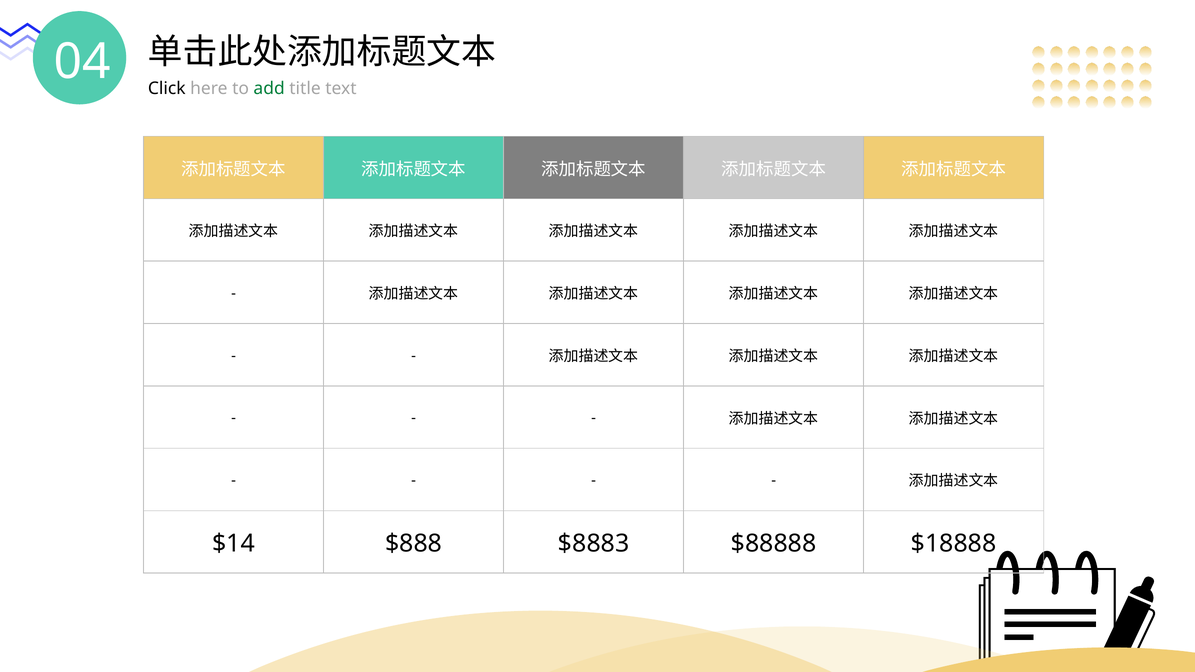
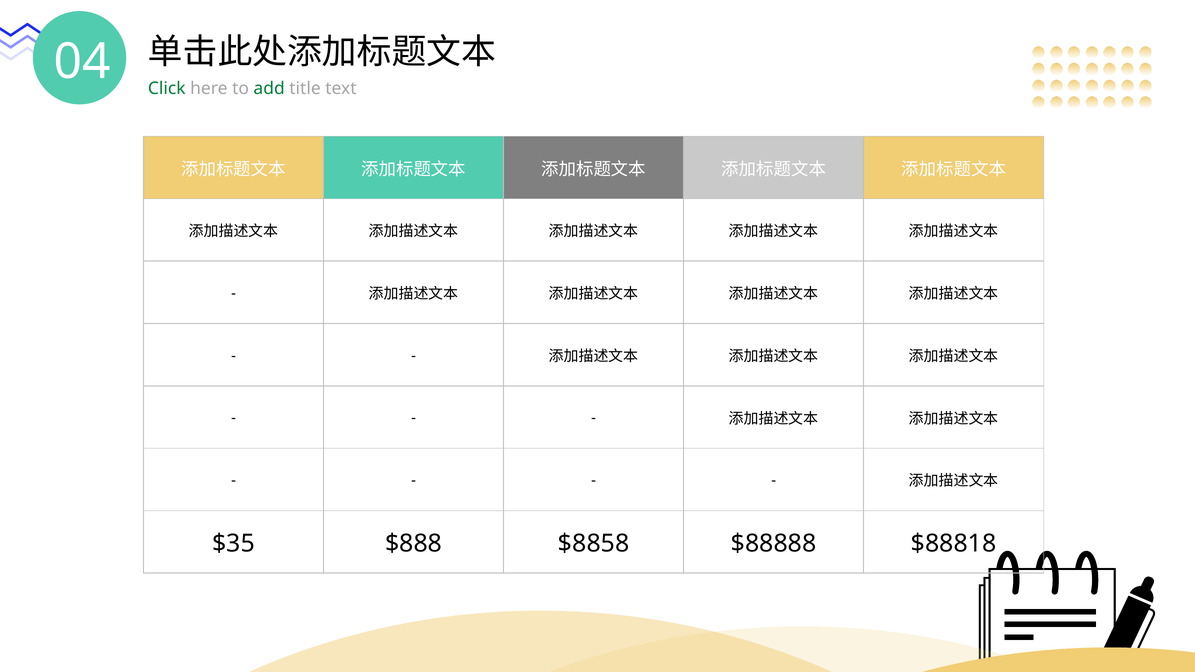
Click colour: black -> green (167, 88)
$14: $14 -> $35 (234, 544)
$8883: $8883 -> $8858 (594, 544)
$18888: $18888 -> $88818 (954, 544)
